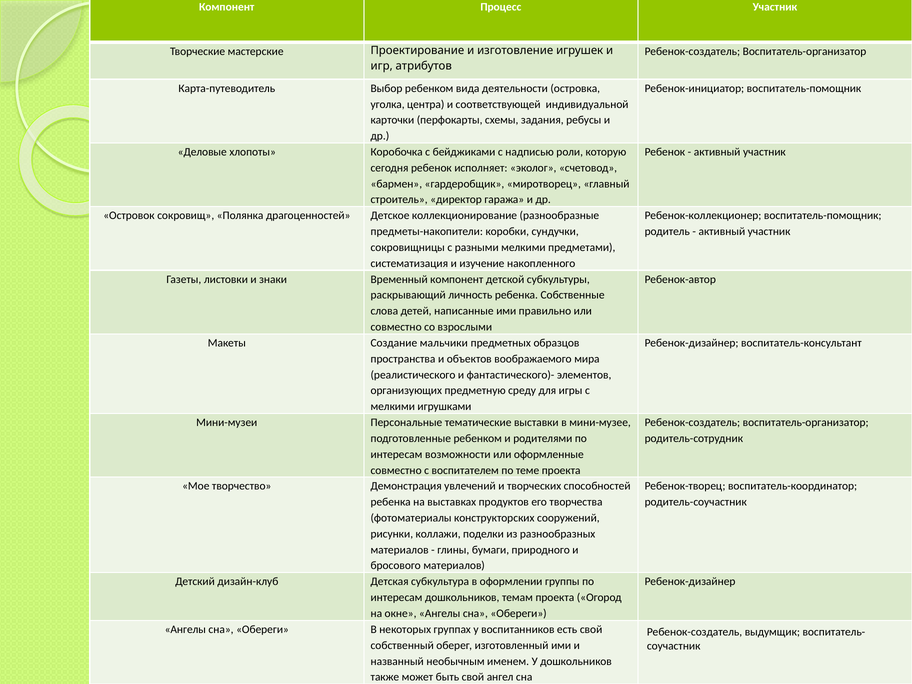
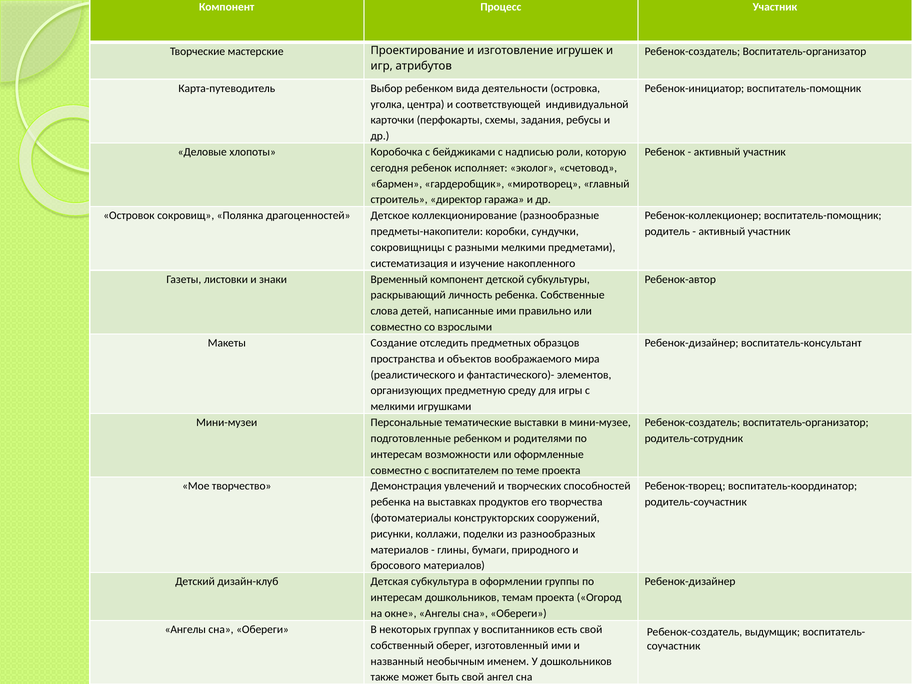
мальчики: мальчики -> отследить (444, 343)
